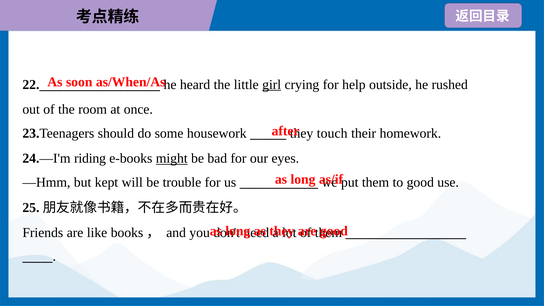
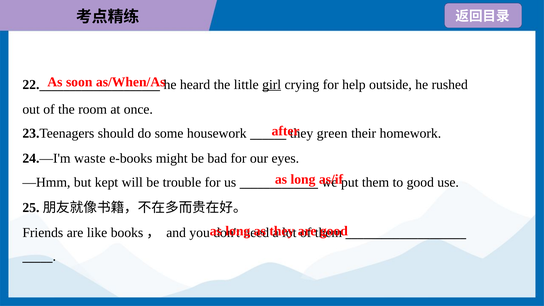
touch: touch -> green (332, 133)
riding: riding -> waste (90, 158)
might underline: present -> none (172, 158)
